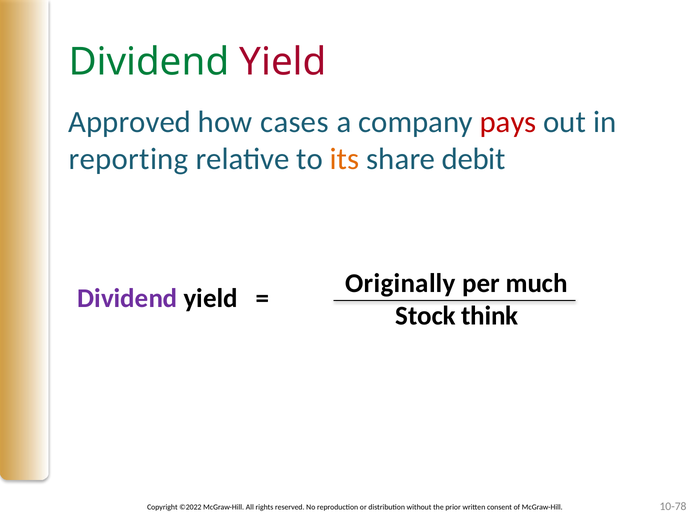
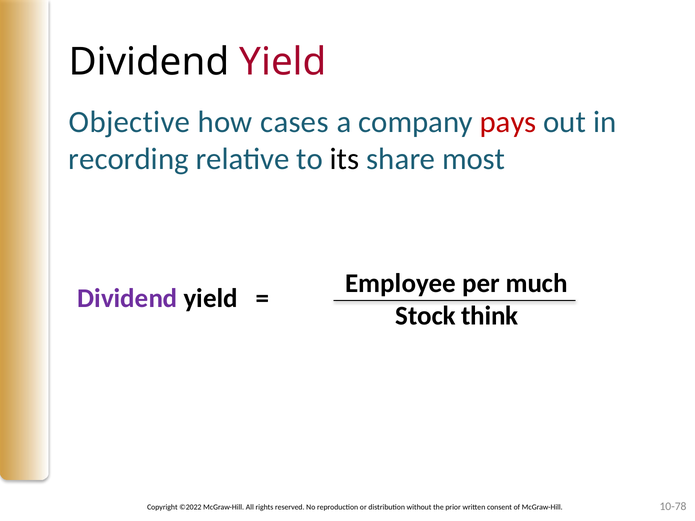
Dividend colour: green -> black (149, 62)
Approved: Approved -> Objective (130, 122)
reporting: reporting -> recording (129, 159)
its colour: orange -> black (345, 159)
debit: debit -> most (474, 159)
Originally: Originally -> Employee (401, 283)
